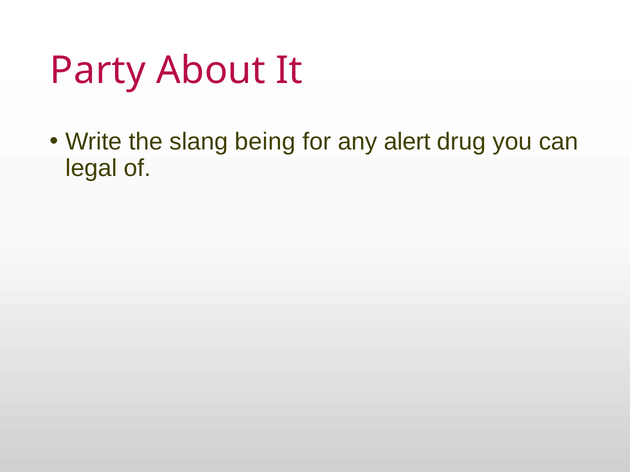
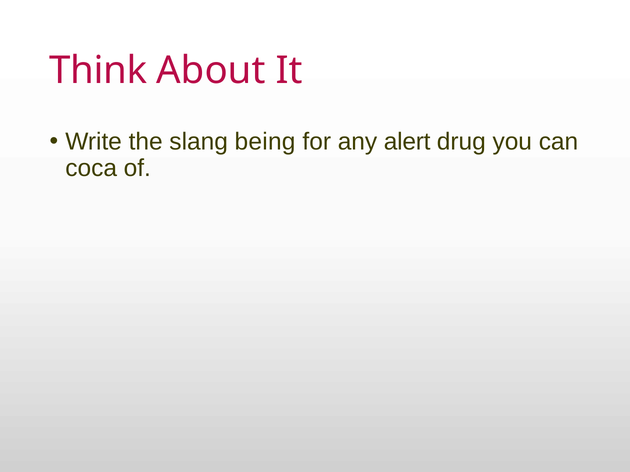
Party: Party -> Think (98, 71)
legal: legal -> coca (91, 168)
